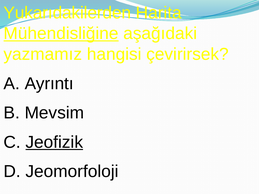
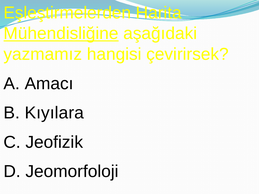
Yukarıdakilerden: Yukarıdakilerden -> Eşleştirmelerden (67, 13)
Ayrıntı: Ayrıntı -> Amacı (49, 84)
Mevsim: Mevsim -> Kıyılara (54, 113)
Jeofizik underline: present -> none (54, 142)
